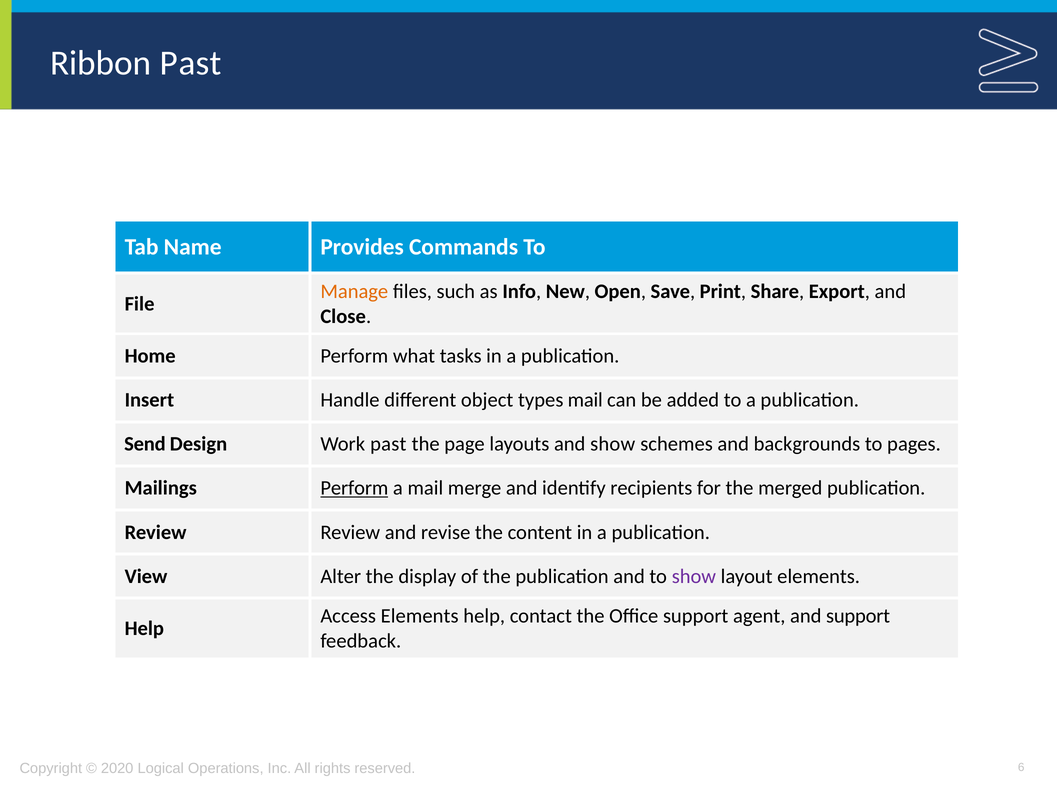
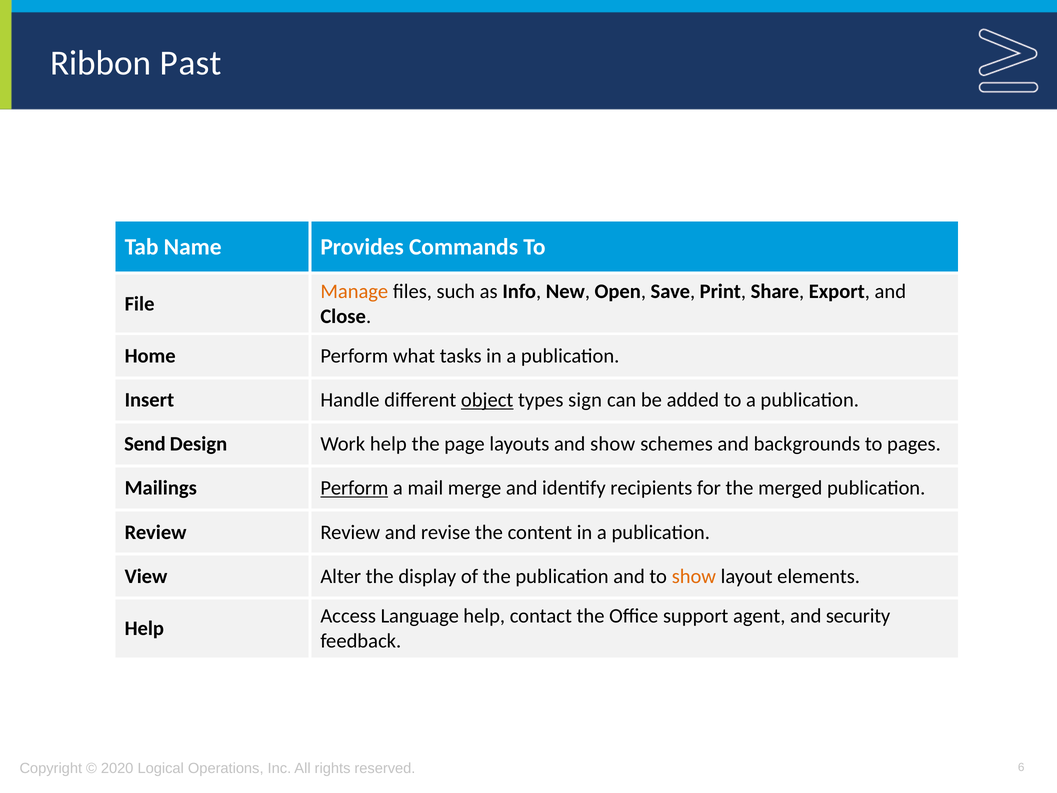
object underline: none -> present (487, 400)
types mail: mail -> sign (585, 400)
Work past: past -> help (388, 444)
show colour: purple -> orange (694, 576)
Access Elements: Elements -> Language (420, 616)
and support: support -> security (858, 616)
